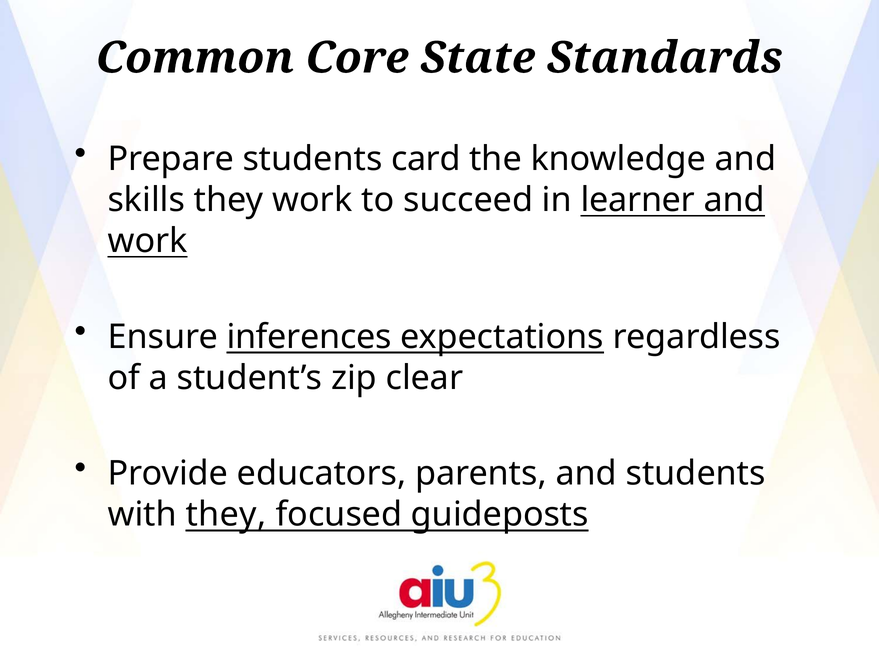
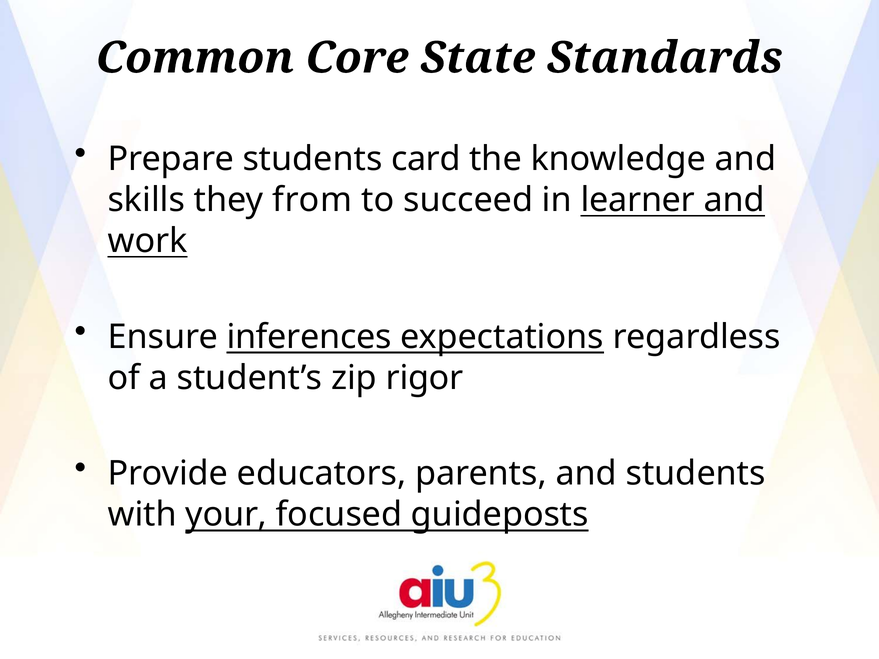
they work: work -> from (312, 200)
clear: clear -> rigor (425, 378)
with they: they -> your (226, 515)
